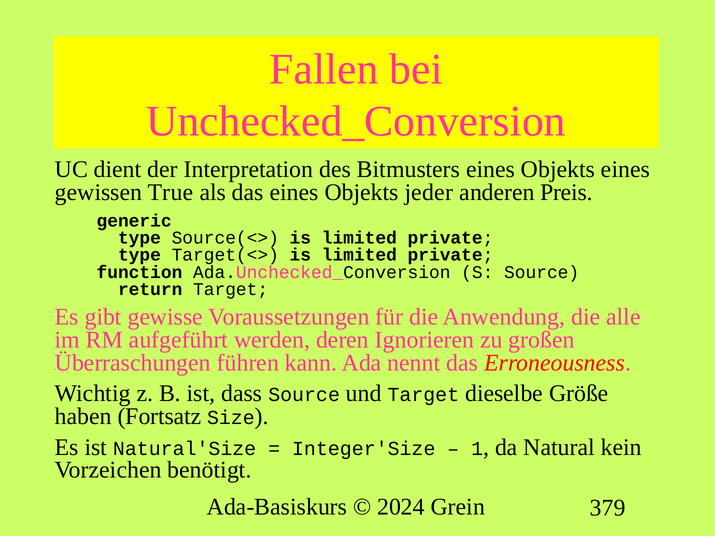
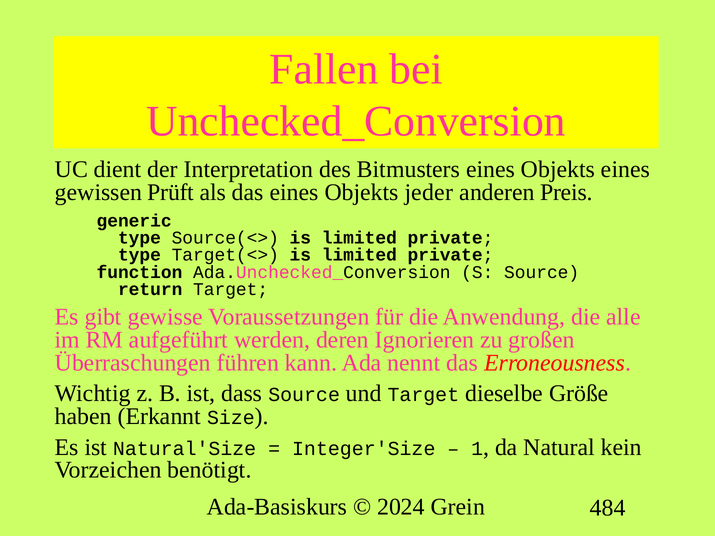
True: True -> Prüft (171, 193)
Fortsatz: Fortsatz -> Erkannt (159, 417)
379: 379 -> 484 (608, 508)
